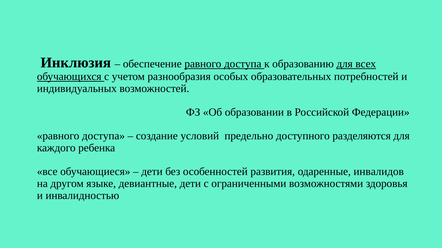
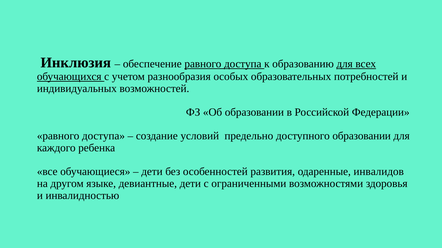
доступного разделяются: разделяются -> образовании (362, 136)
